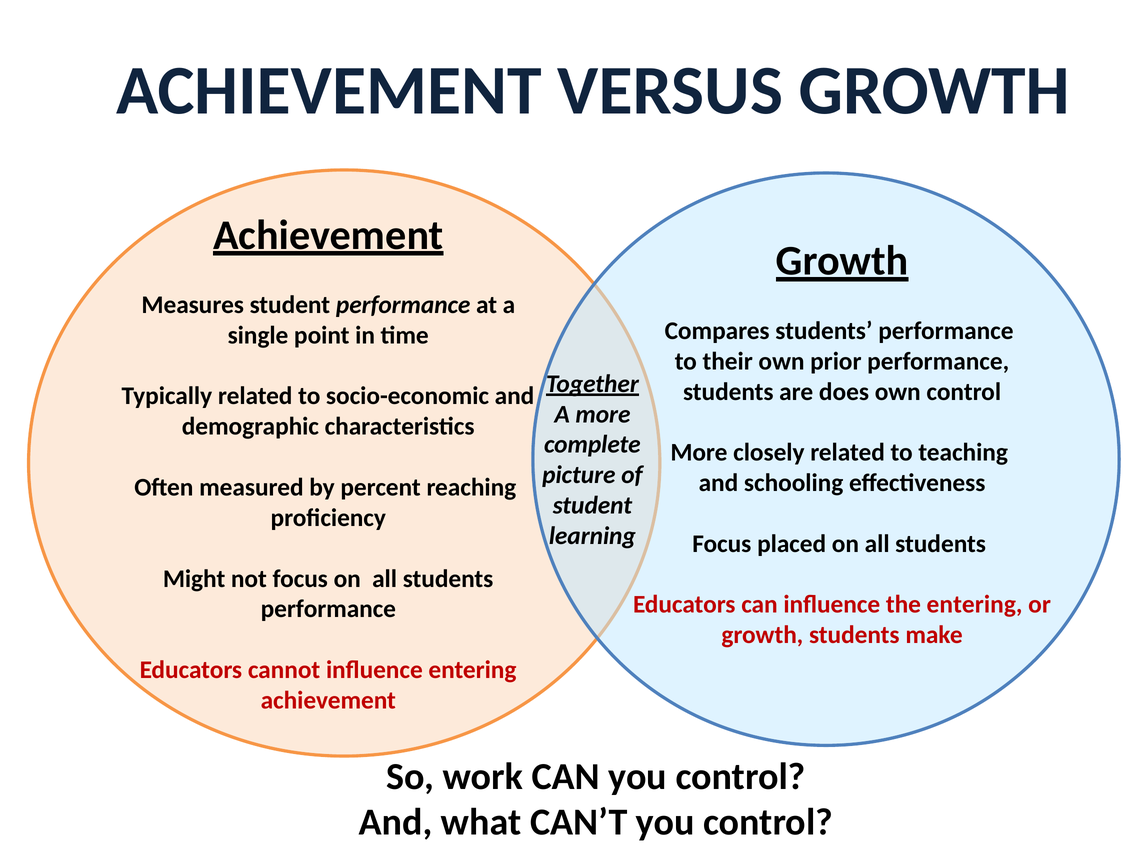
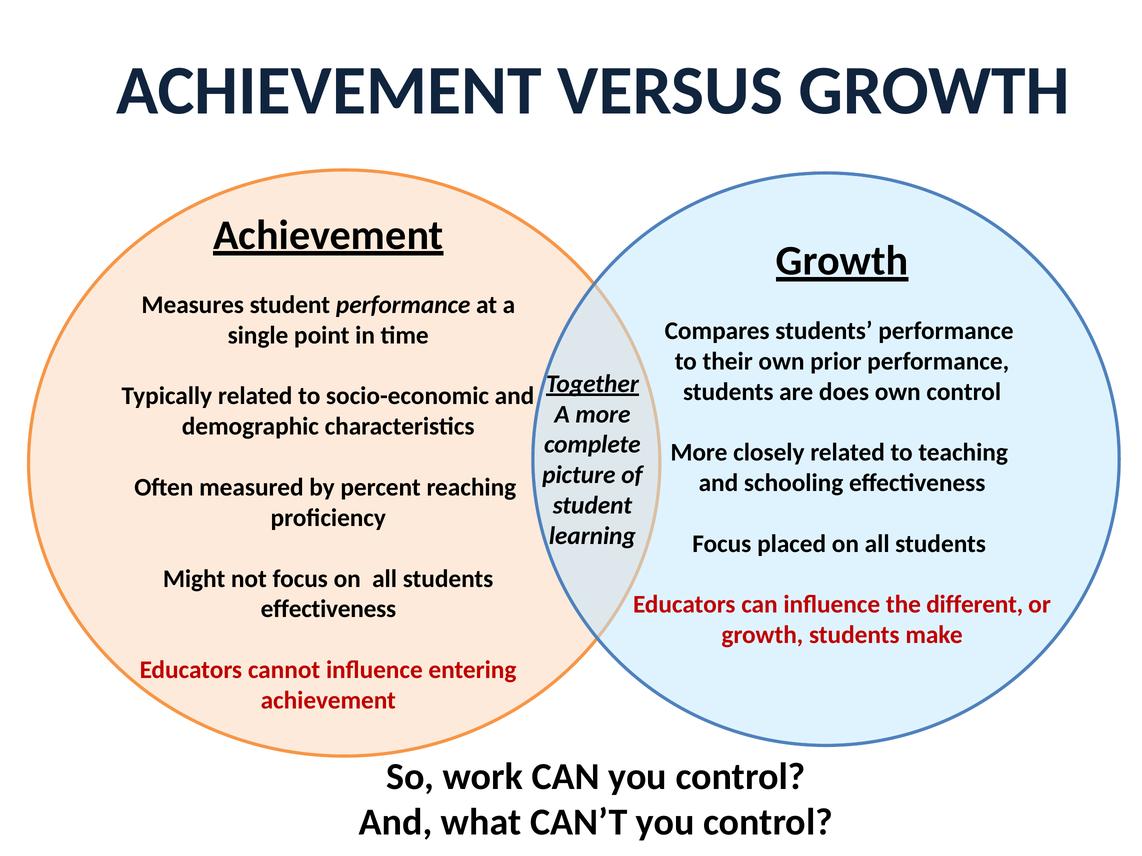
the entering: entering -> different (975, 605)
performance: performance -> effectiveness (328, 609)
